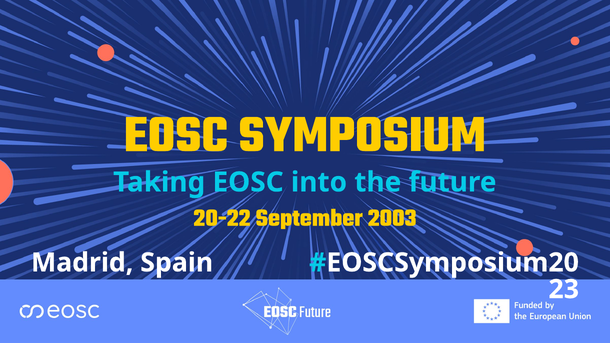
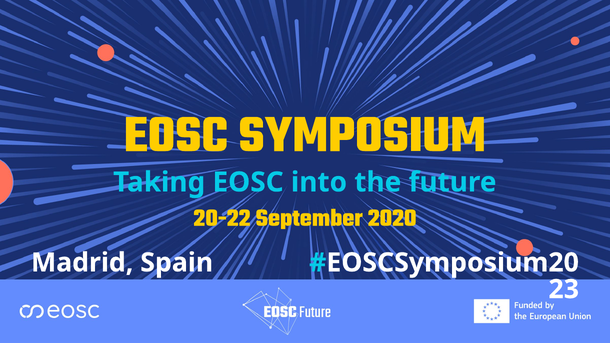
2003: 2003 -> 2020 (392, 217)
